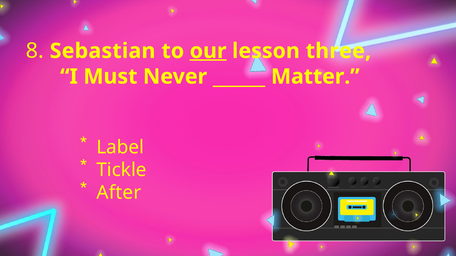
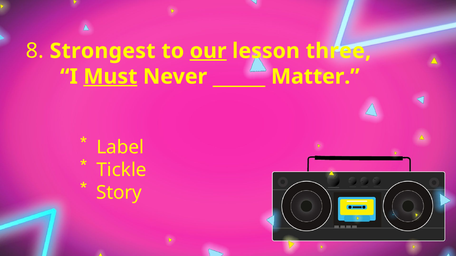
Sebastian: Sebastian -> Strongest (103, 51)
Must underline: none -> present (110, 77)
After: After -> Story (119, 193)
